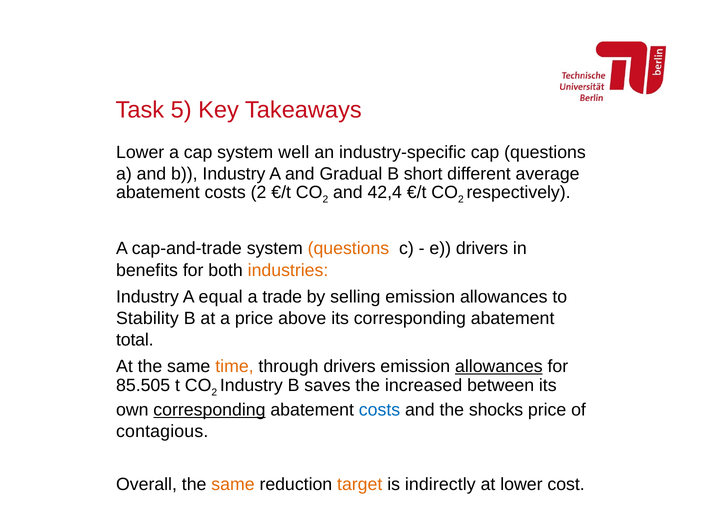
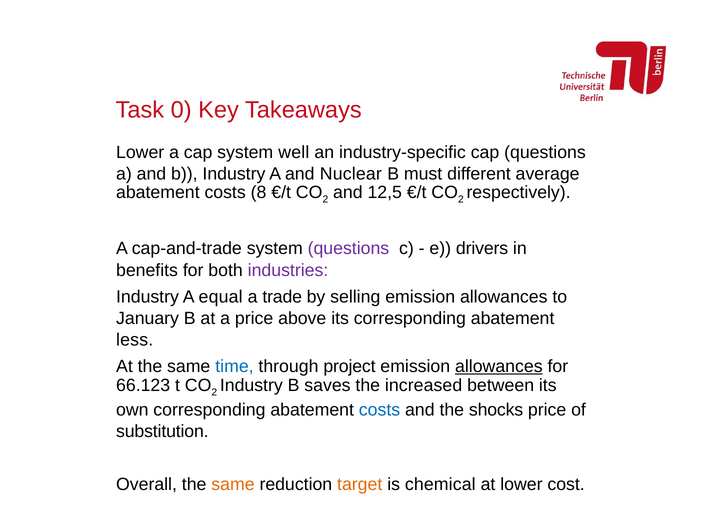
5: 5 -> 0 (181, 110)
Gradual: Gradual -> Nuclear (351, 174)
short: short -> must (423, 174)
costs 2: 2 -> 8 (259, 193)
42,4: 42,4 -> 12,5 (385, 193)
questions colour: orange -> purple (348, 249)
industries colour: orange -> purple (288, 270)
Stability: Stability -> January (148, 318)
total: total -> less (135, 340)
time colour: orange -> blue (234, 367)
through drivers: drivers -> project (350, 367)
85.505: 85.505 -> 66.123 (143, 385)
corresponding underline: present -> none (209, 410)
contagious: contagious -> substitution (162, 431)
indirectly: indirectly -> chemical (440, 485)
